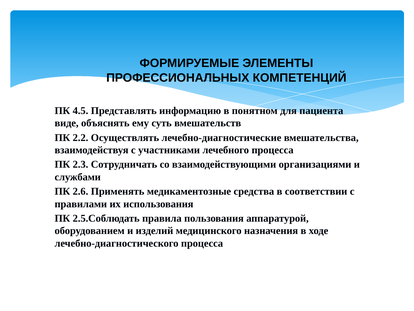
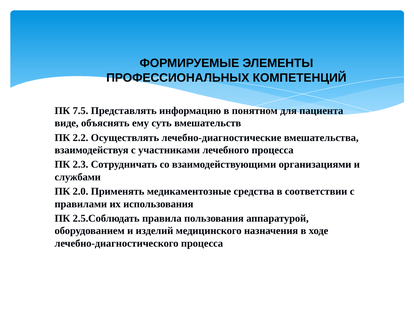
4.5: 4.5 -> 7.5 (80, 110)
2.6: 2.6 -> 2.0 (80, 191)
